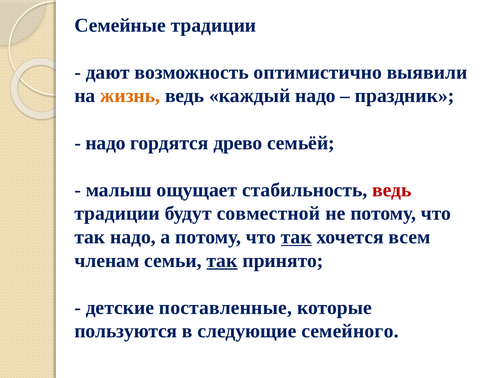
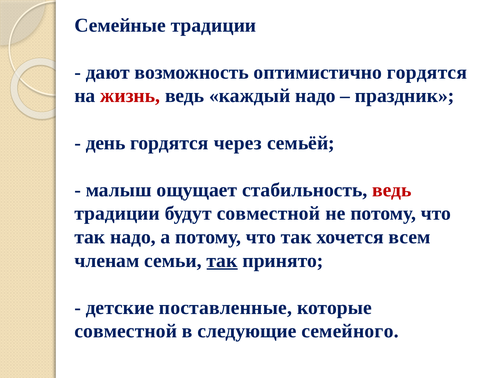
оптимистично выявили: выявили -> гордятся (427, 72)
жизнь colour: orange -> red (130, 96)
надо: надо -> день (106, 143)
древо: древо -> через (238, 143)
так underline: present -> none (296, 237)
пользуются: пользуются -> совместной (126, 331)
